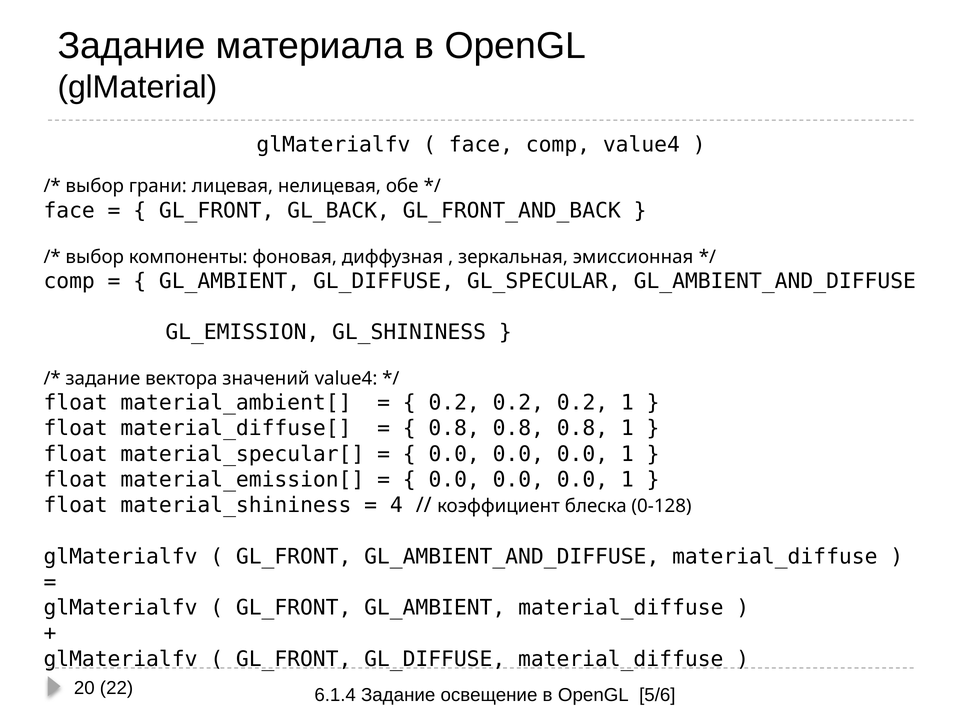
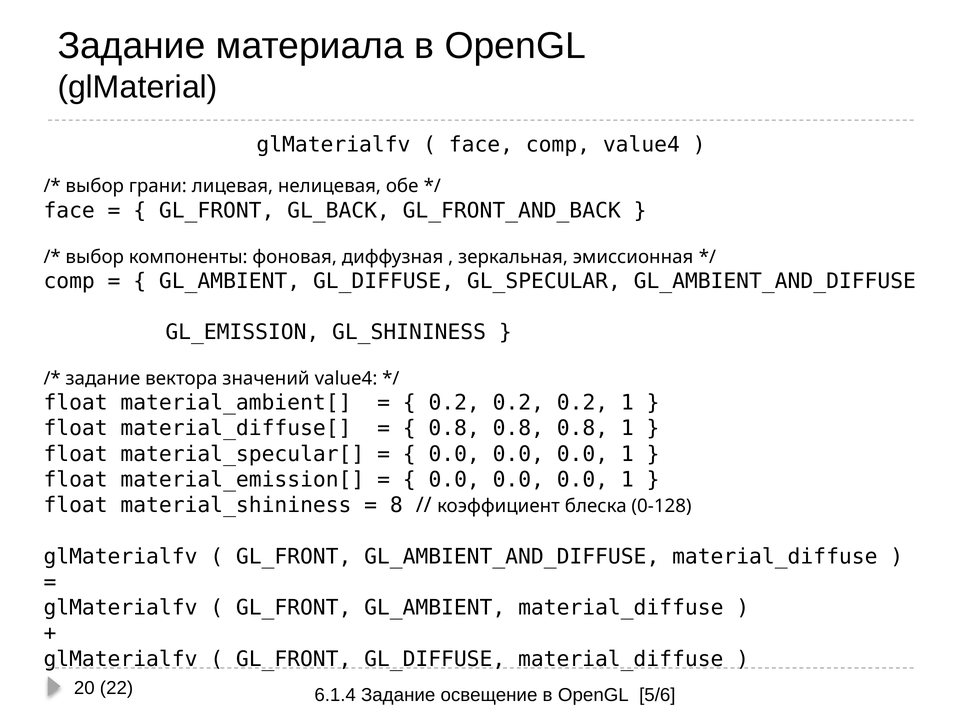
4: 4 -> 8 (396, 506)
